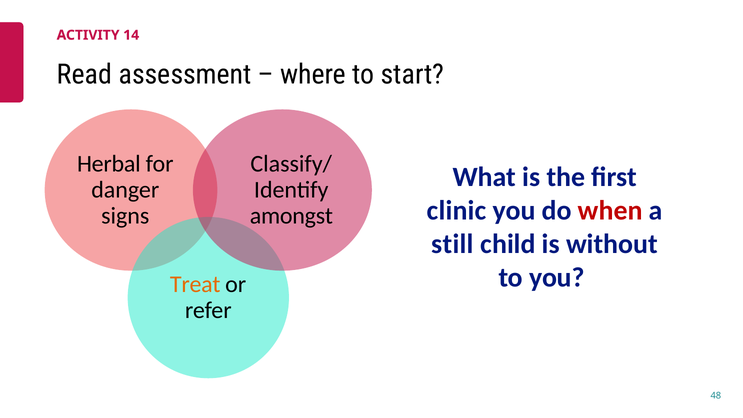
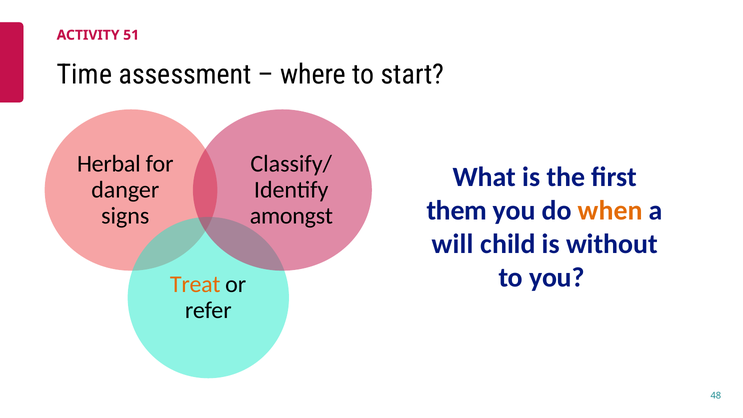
14: 14 -> 51 (131, 35)
Read: Read -> Time (84, 74)
clinic: clinic -> them (457, 211)
when colour: red -> orange (610, 211)
still: still -> will (453, 244)
